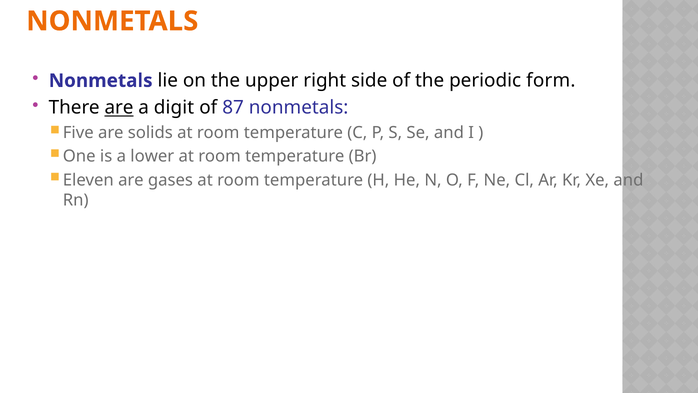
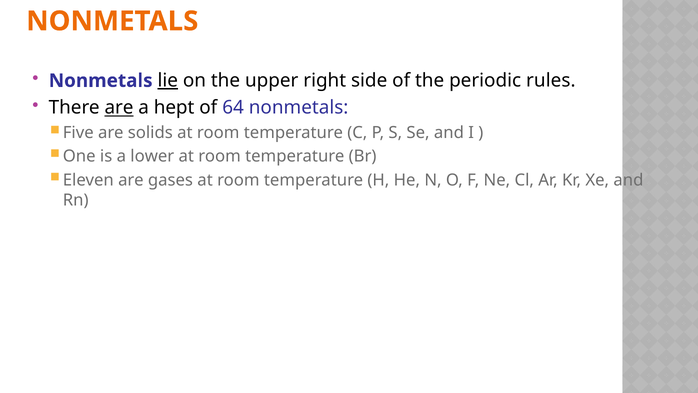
lie underline: none -> present (168, 81)
form: form -> rules (551, 81)
digit: digit -> hept (174, 108)
87: 87 -> 64 (233, 108)
